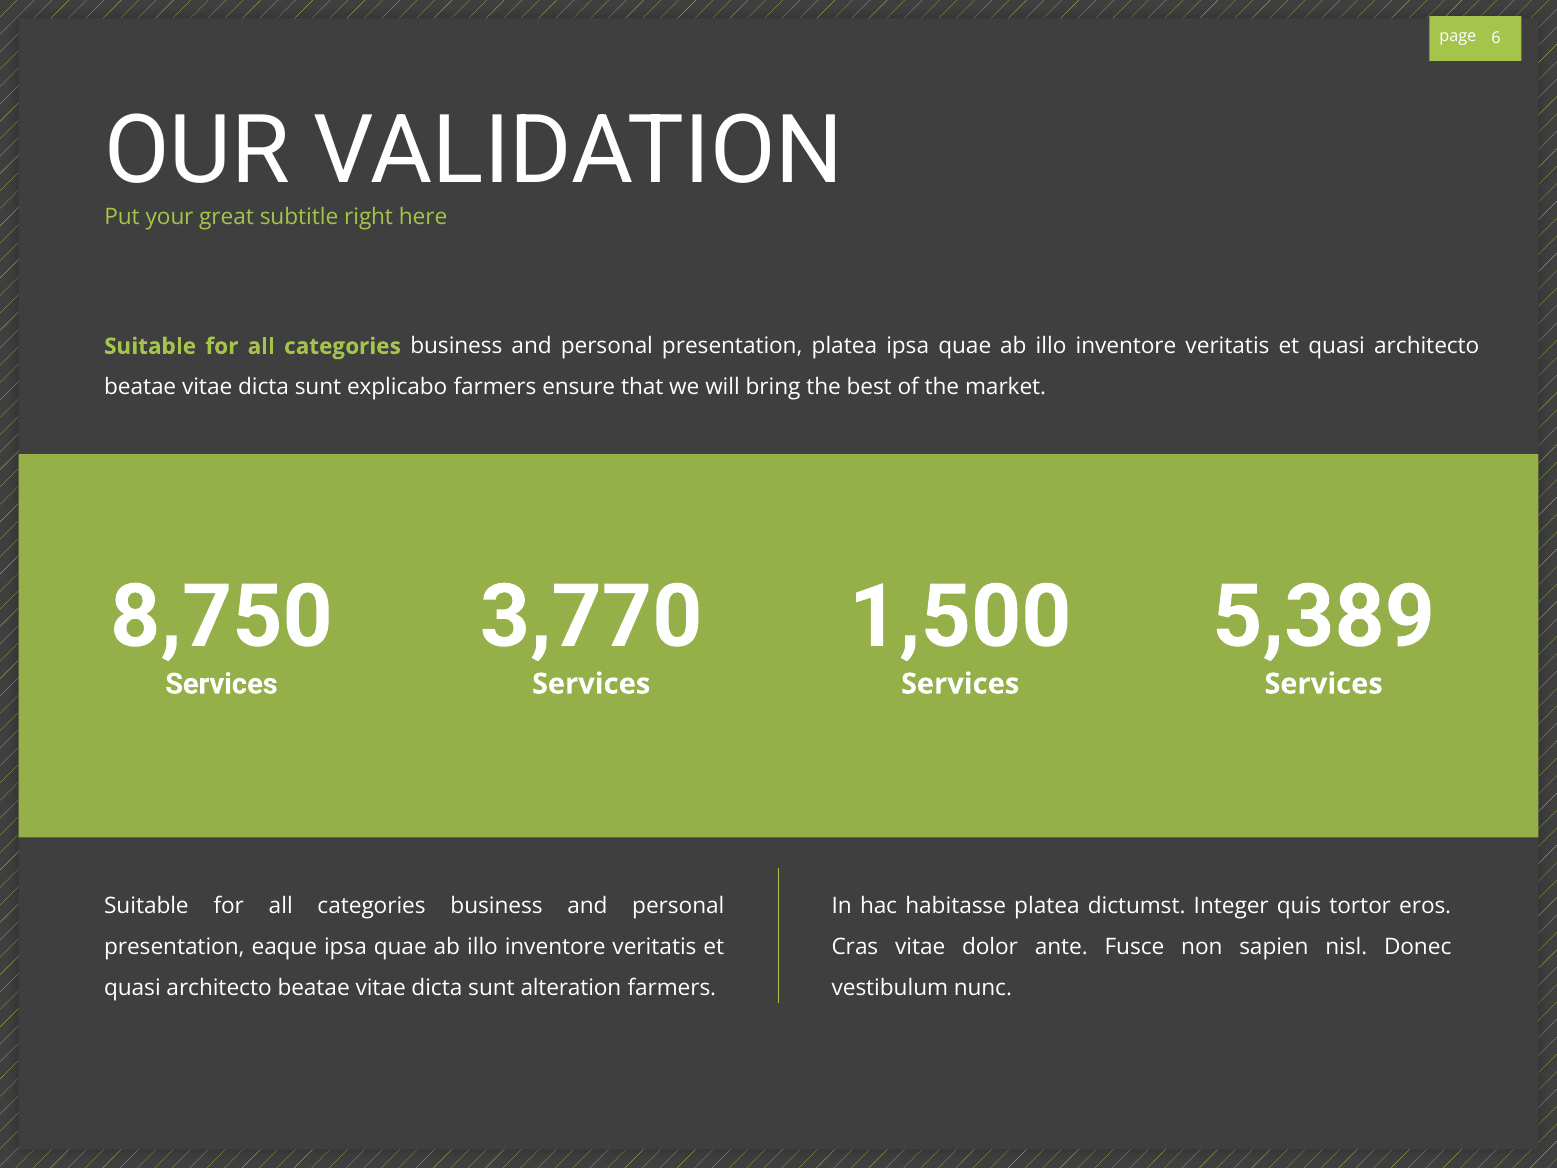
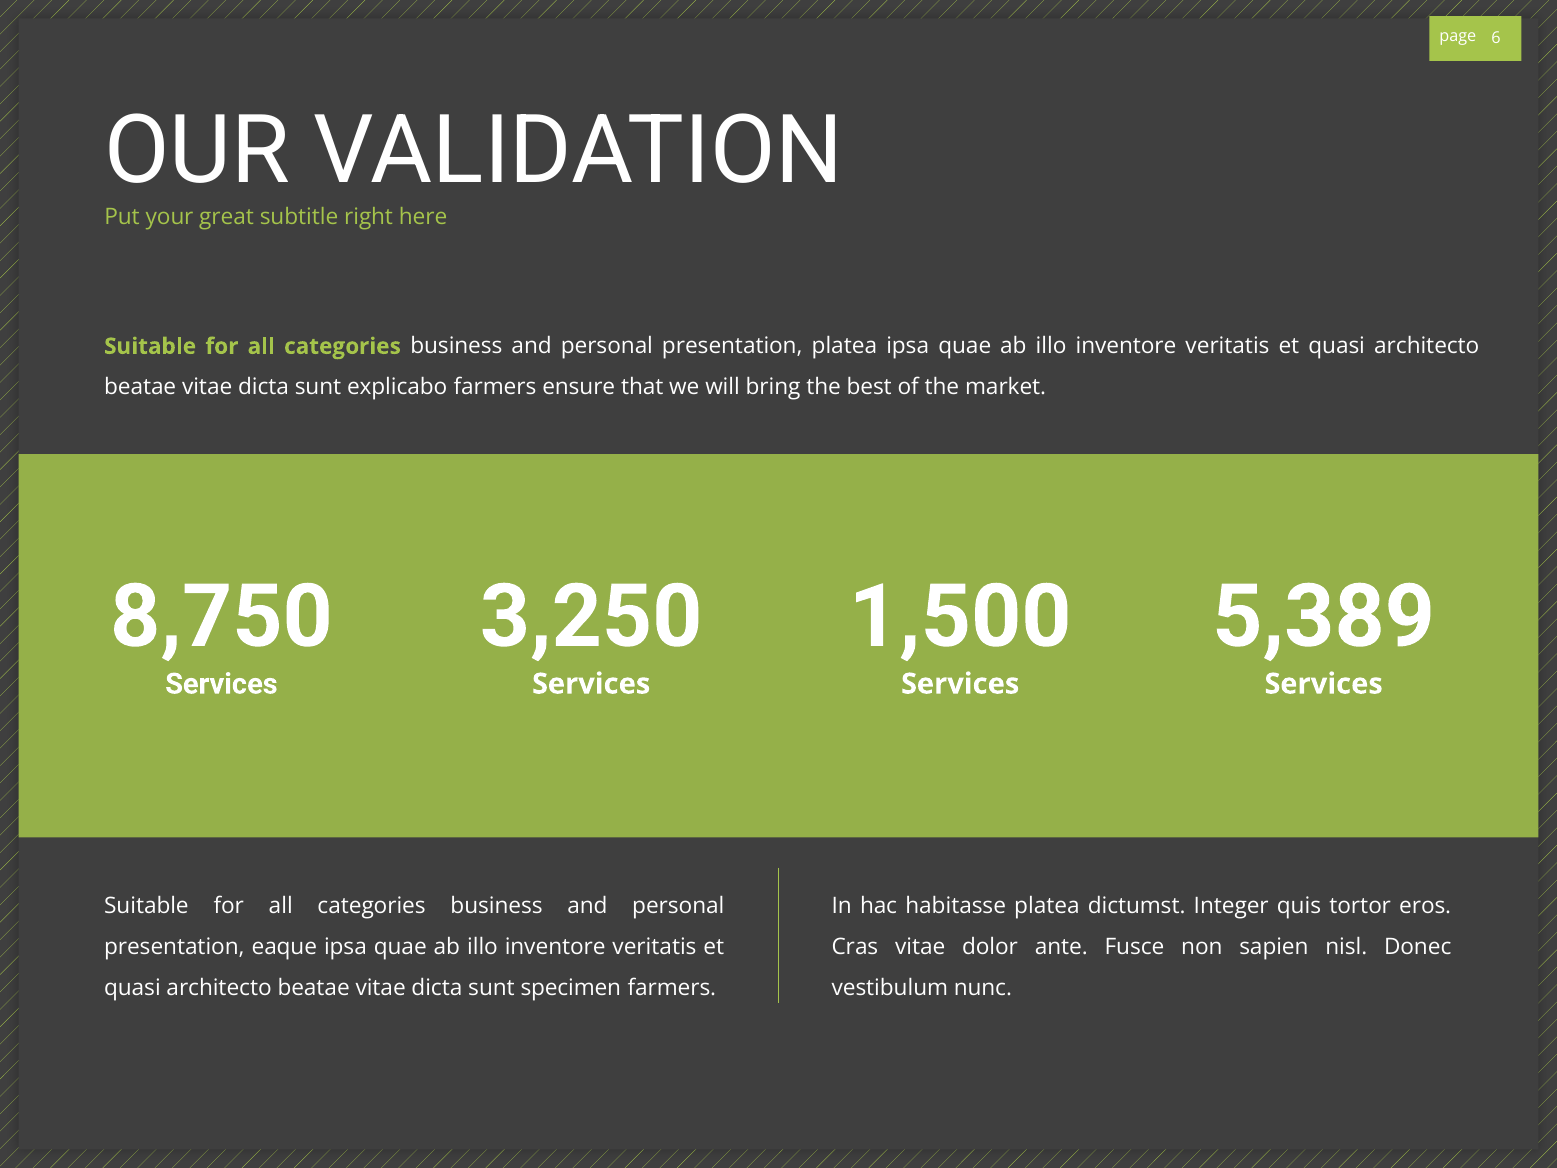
3,770: 3,770 -> 3,250 (591, 617)
alteration: alteration -> specimen (571, 988)
